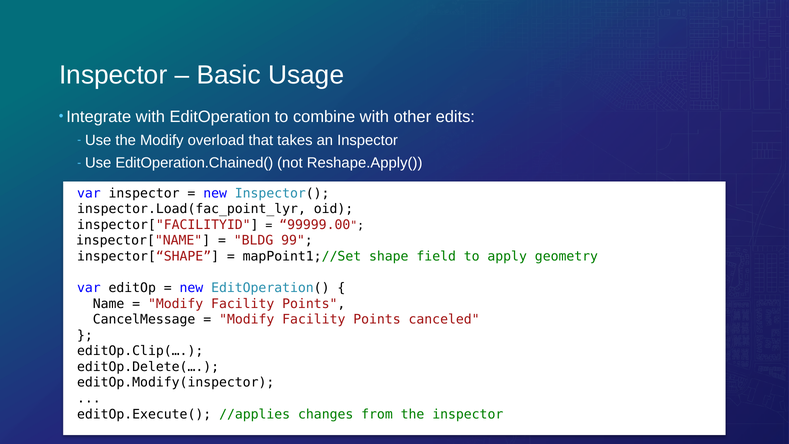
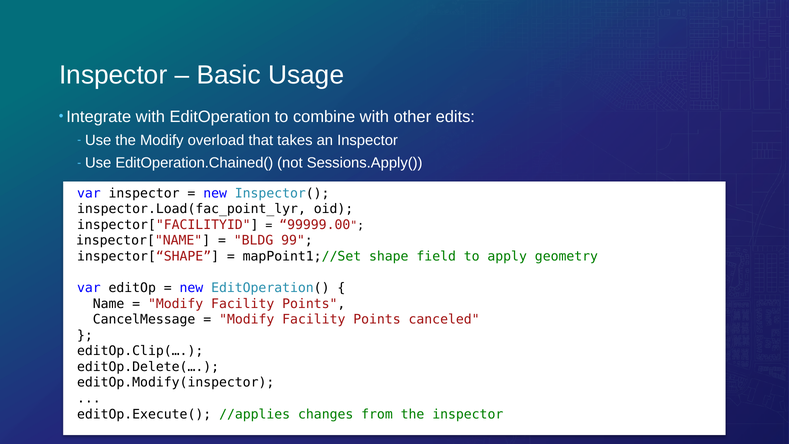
Reshape.Apply(: Reshape.Apply( -> Sessions.Apply( (365, 163)
